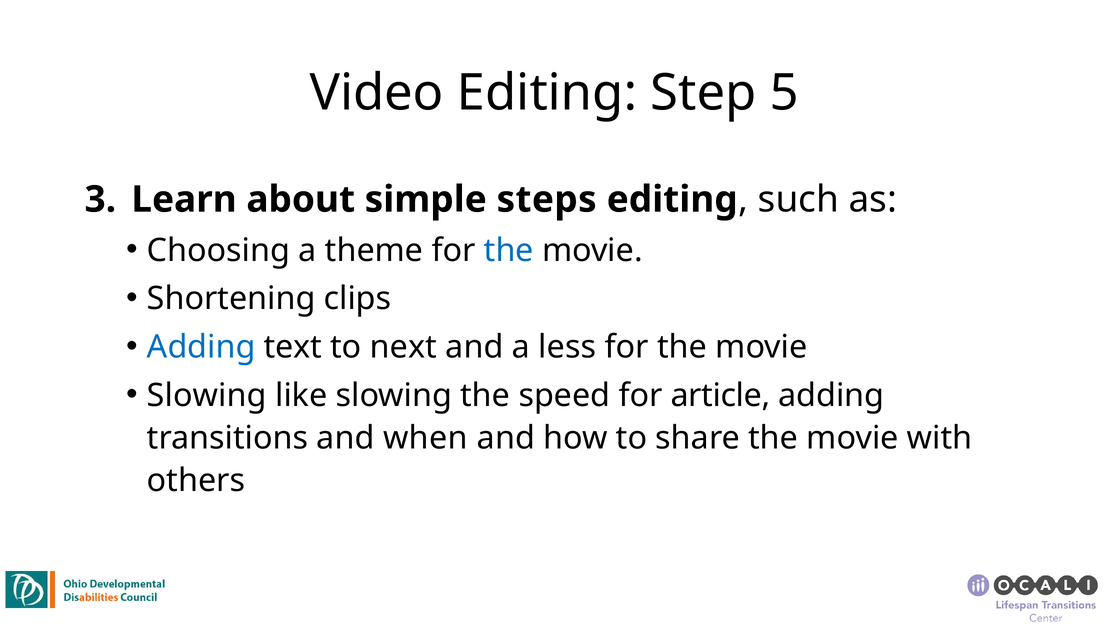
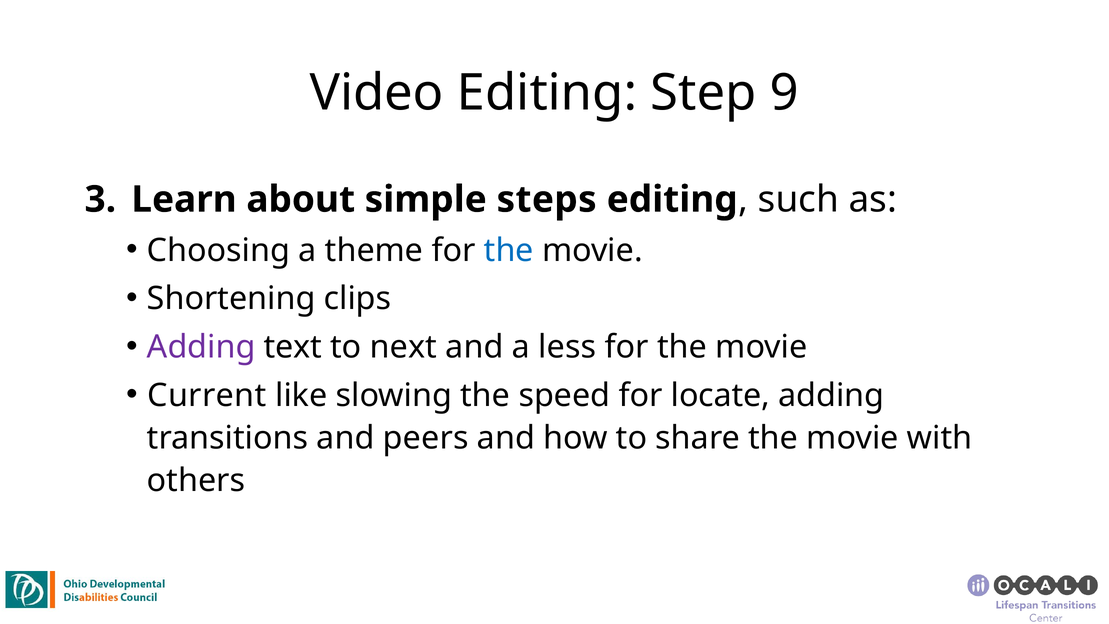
5: 5 -> 9 (784, 93)
Adding colour: blue -> purple (201, 347)
Slowing: Slowing -> Current (207, 395)
article: article -> locate (720, 395)
when: when -> peers (426, 438)
